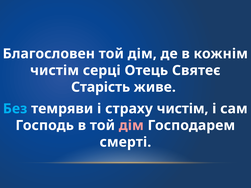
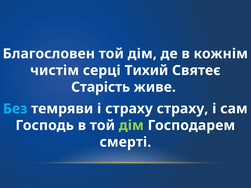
Отець: Отець -> Тихий (146, 71)
страху чистім: чистім -> страху (182, 109)
дім colour: pink -> light green (131, 126)
